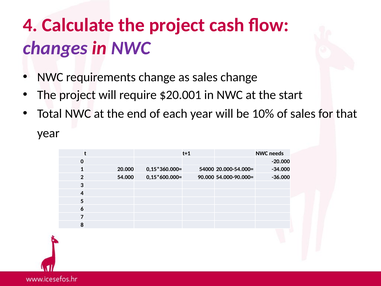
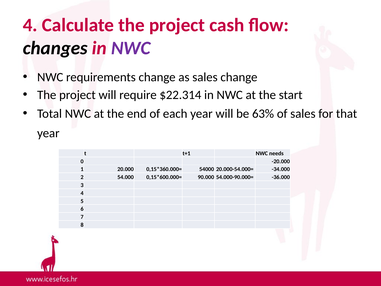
changes colour: purple -> black (55, 48)
$20.001: $20.001 -> $22.314 (180, 95)
10%: 10% -> 63% (263, 113)
